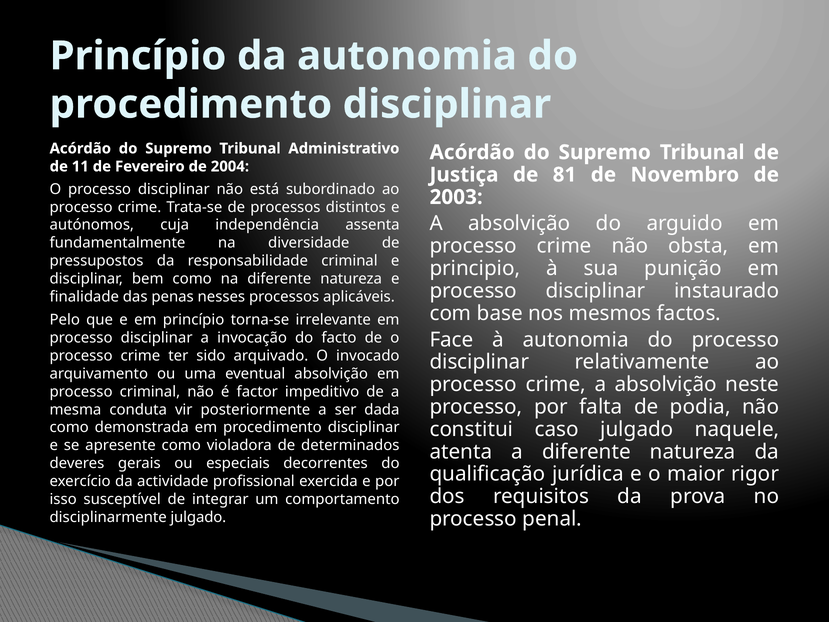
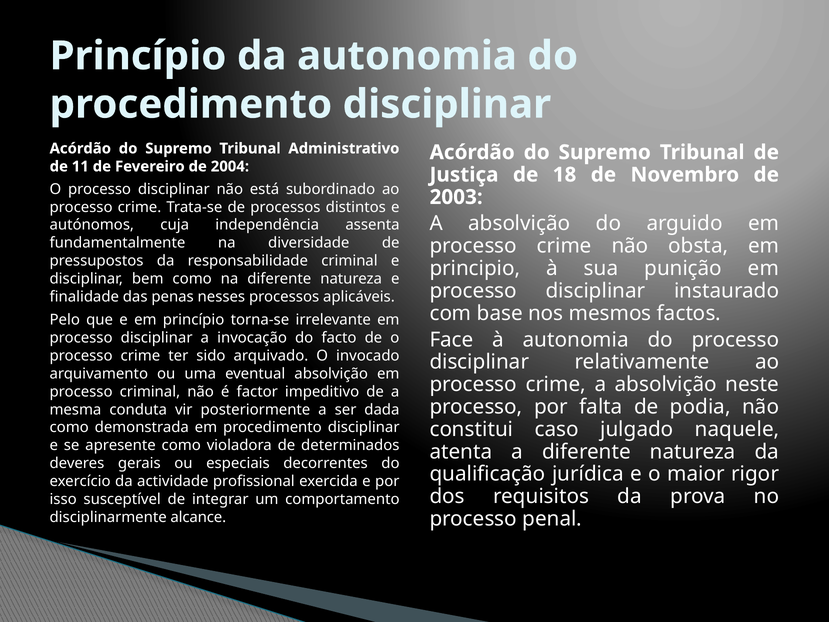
81: 81 -> 18 (564, 175)
disciplinarmente julgado: julgado -> alcance (198, 517)
